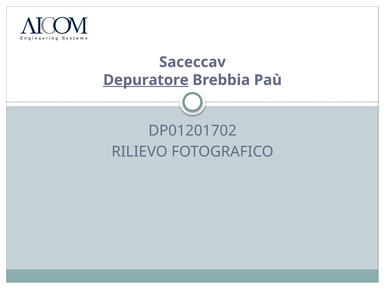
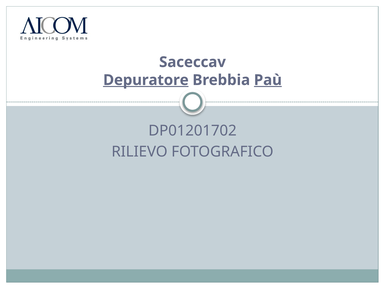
Paù underline: none -> present (268, 80)
